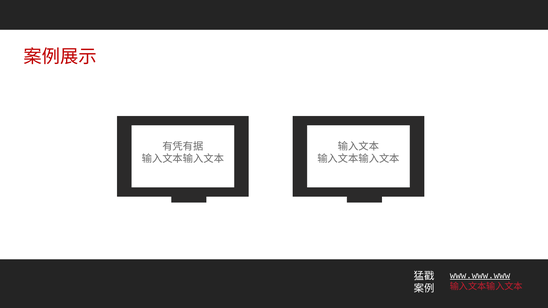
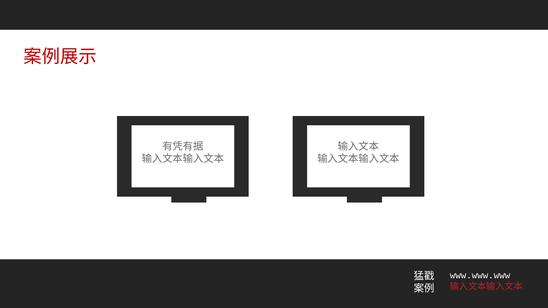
www.www.www underline: present -> none (480, 276)
